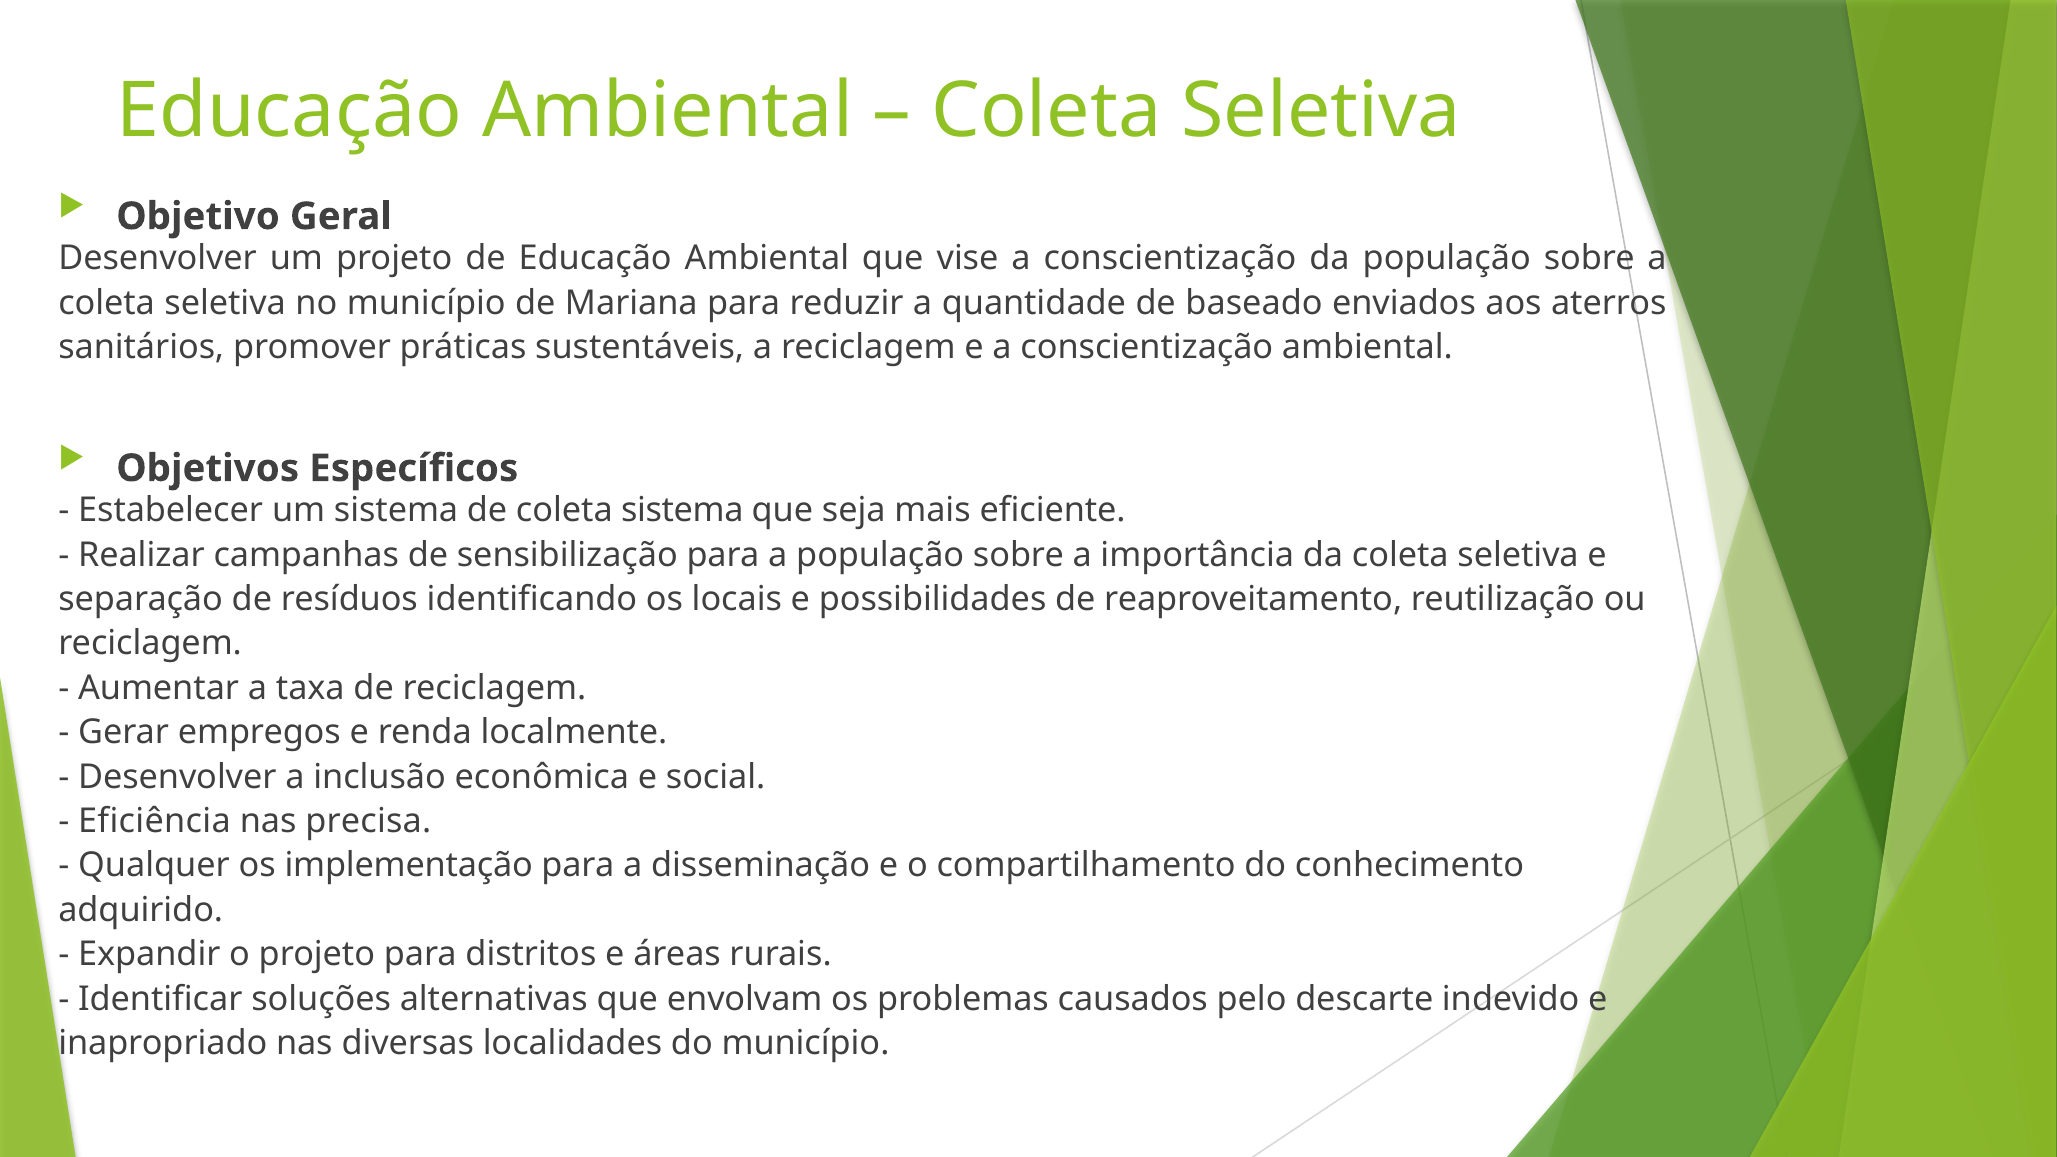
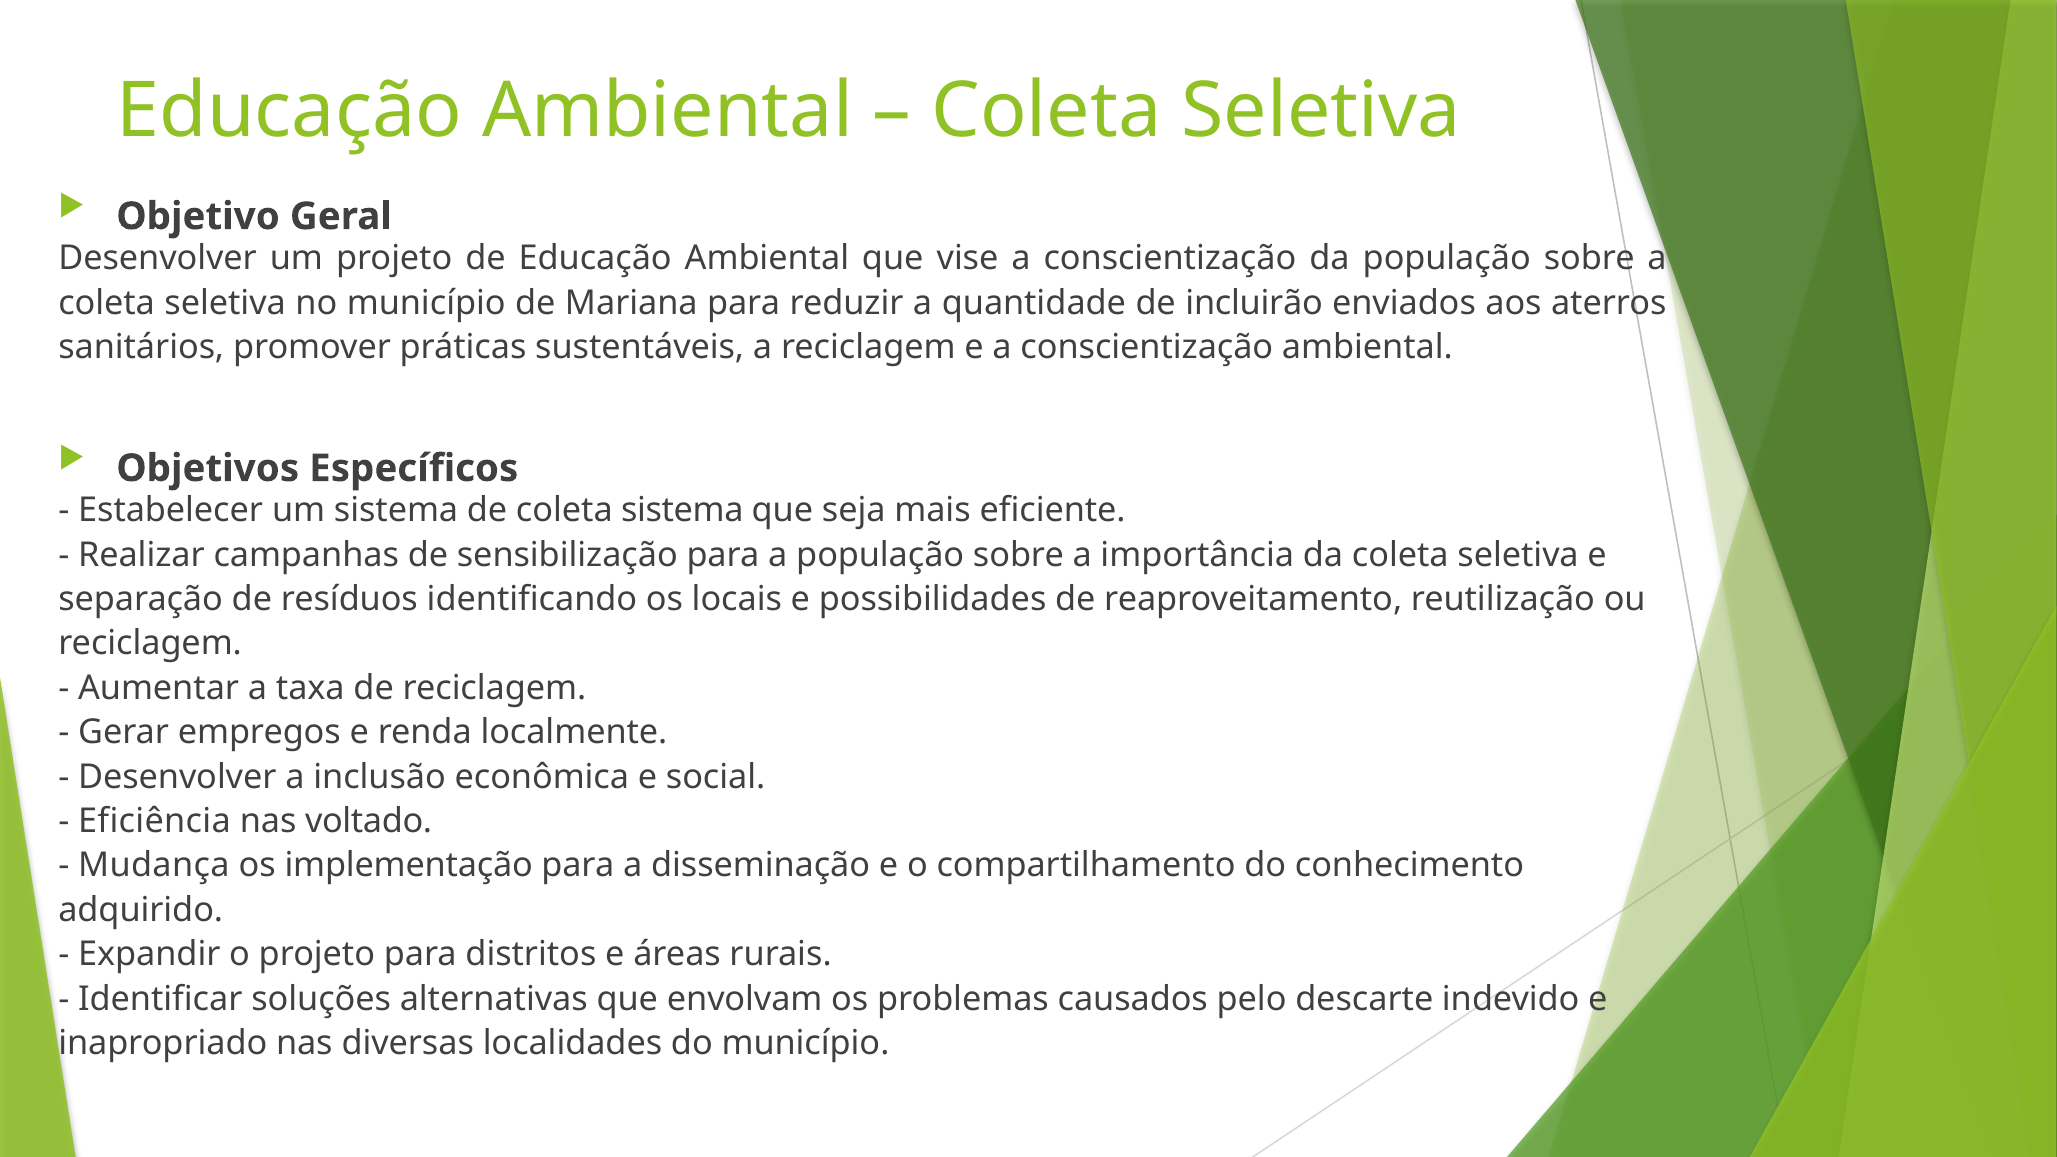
baseado: baseado -> incluirão (1254, 303)
precisa: precisa -> voltado (369, 821)
Qualquer: Qualquer -> Mudança (154, 866)
